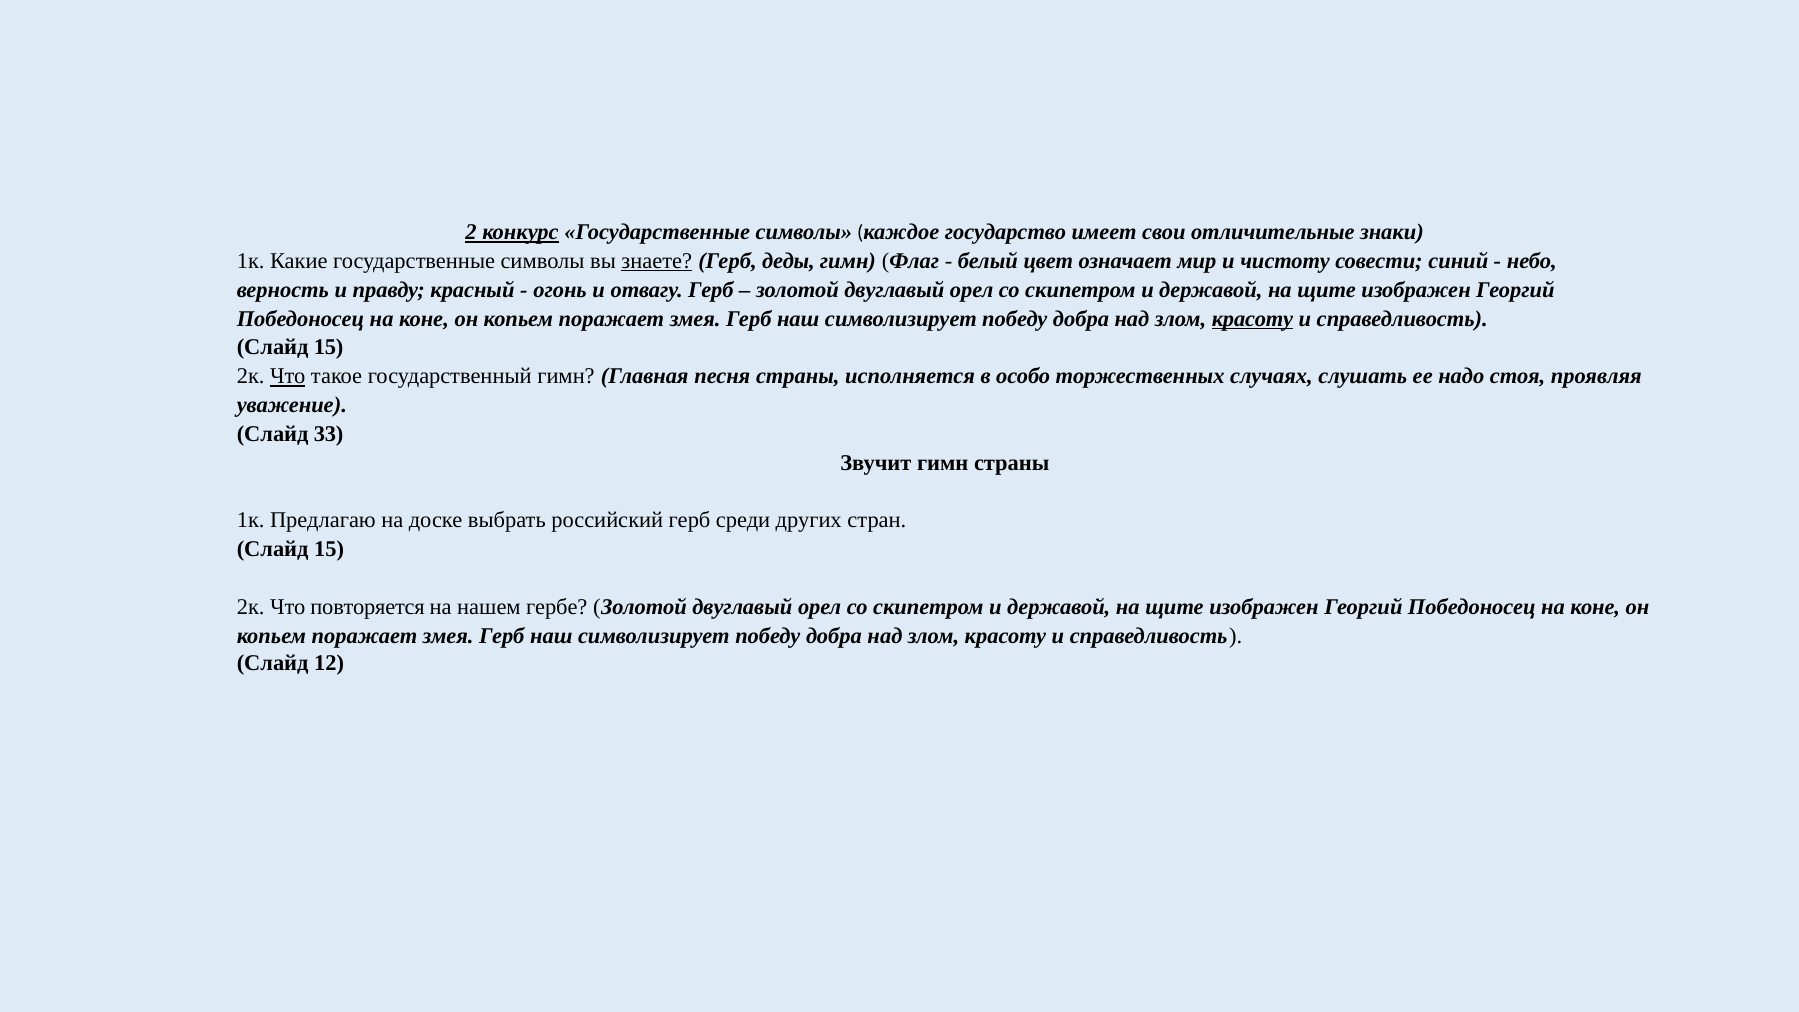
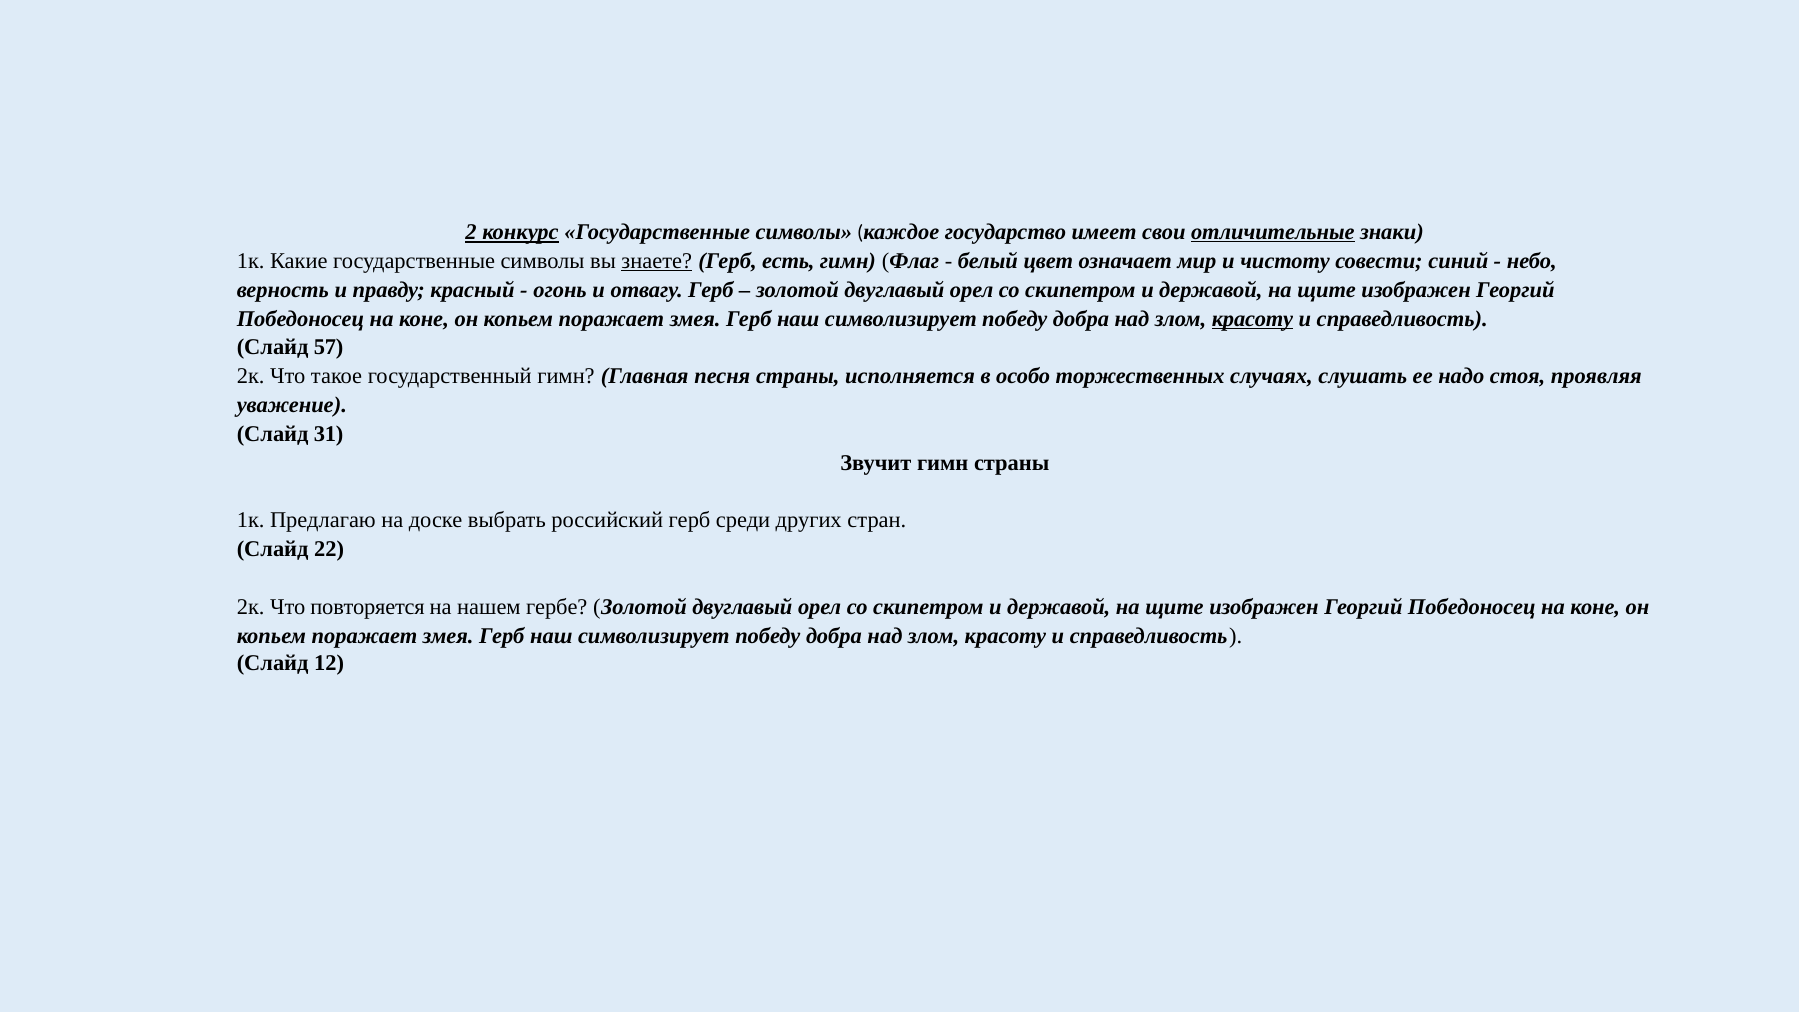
отличительные underline: none -> present (1273, 232)
деды: деды -> есть (788, 261)
15: 15 -> 57 (329, 347)
Что underline: present -> none (288, 376)
33: 33 -> 31 (329, 434)
15: 15 -> 22 (329, 549)
